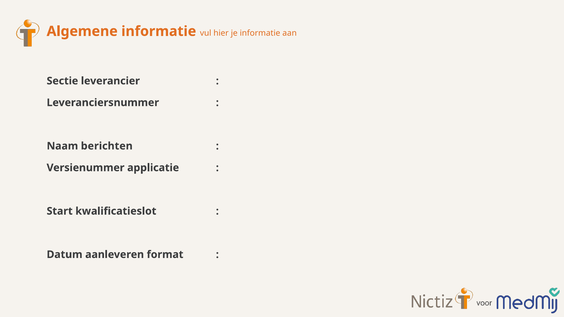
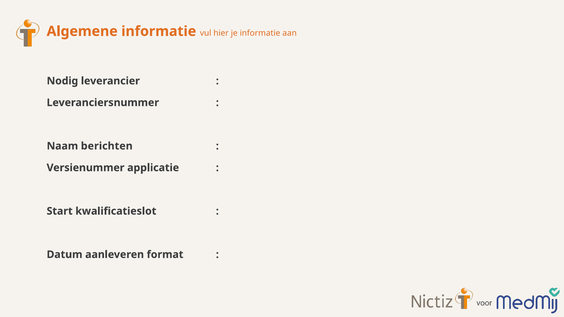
Sectie: Sectie -> Nodig (62, 81)
